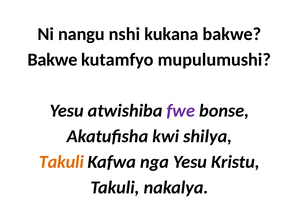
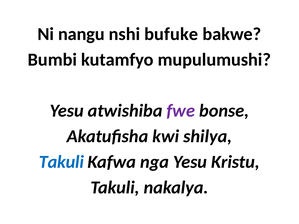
kukana: kukana -> bufuke (171, 34)
Bakwe: Bakwe -> Bumbi (52, 60)
Takuli colour: orange -> blue (61, 162)
